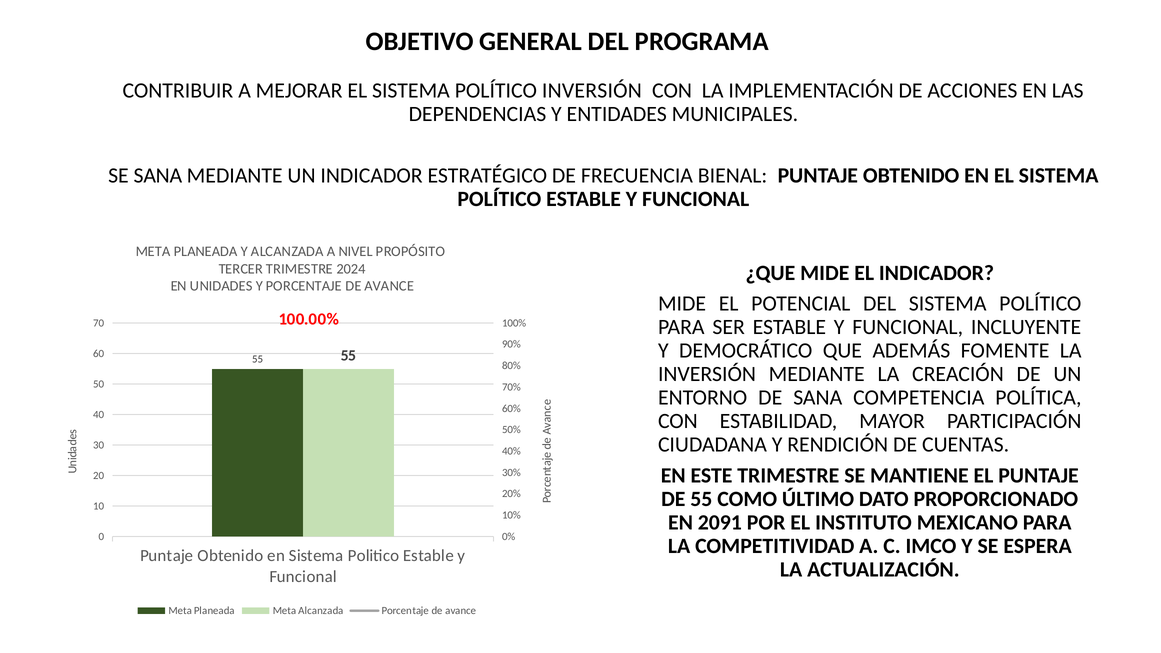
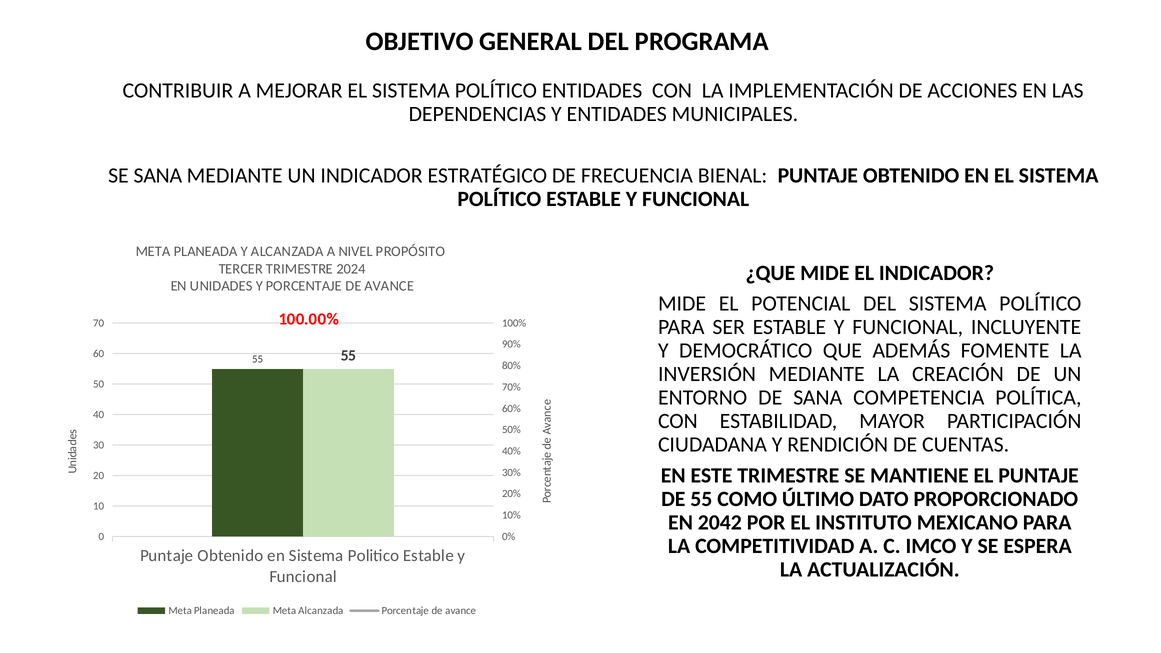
POLÍTICO INVERSIÓN: INVERSIÓN -> ENTIDADES (592, 91)
2091: 2091 -> 2042 (720, 523)
